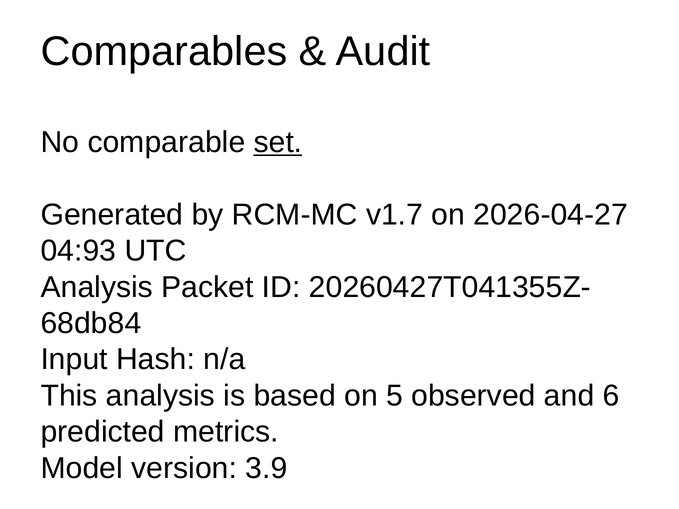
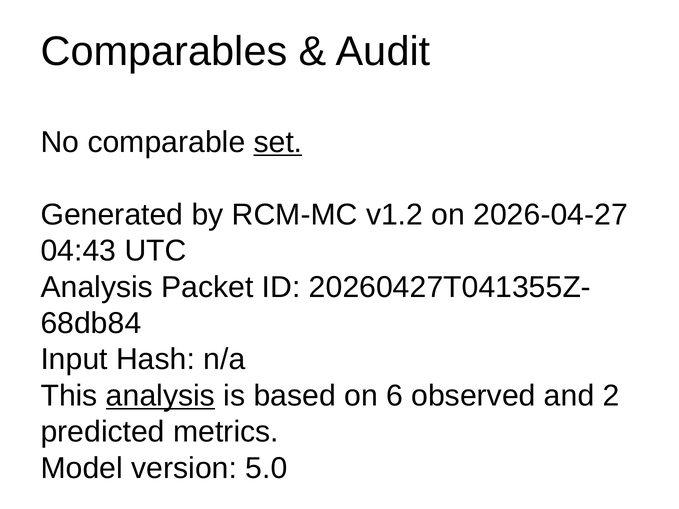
v1.7: v1.7 -> v1.2 (395, 215)
04:93: 04:93 -> 04:43 (78, 251)
analysis underline: none -> present (160, 396)
5: 5 -> 6 (395, 396)
6: 6 -> 2 (611, 396)
3.9: 3.9 -> 5.0 (266, 468)
